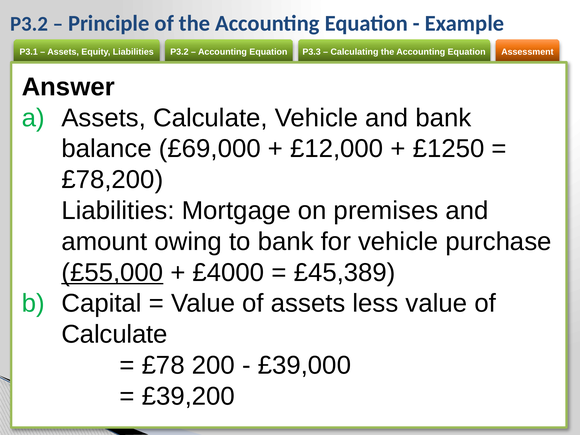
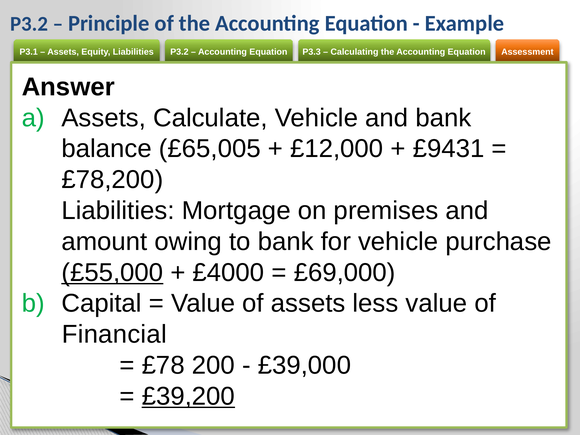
£69,000: £69,000 -> £65,005 (210, 149)
£1250: £1250 -> £9431 (449, 149)
£45,389: £45,389 -> £69,000 (345, 273)
Calculate: Calculate -> Financial (114, 334)
£39,200 underline: none -> present (188, 396)
